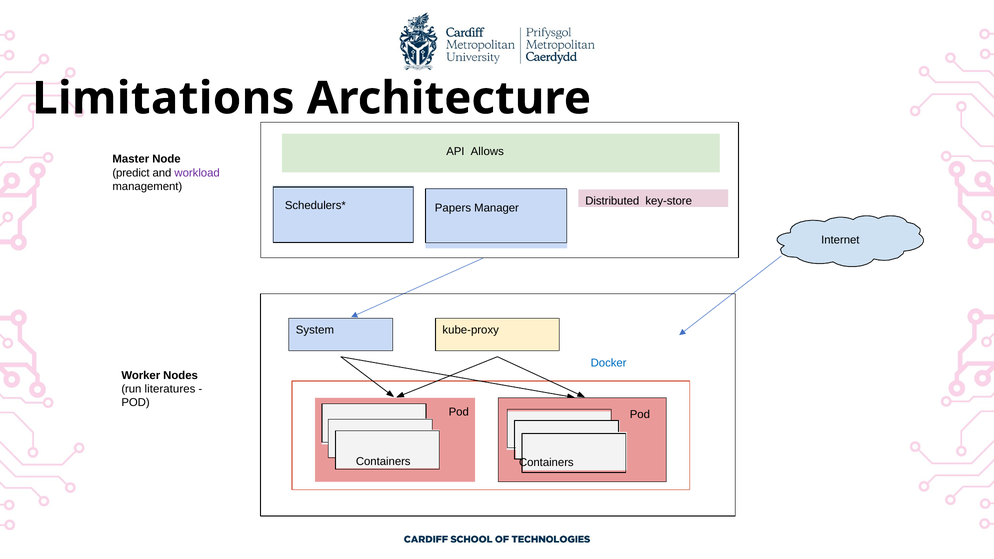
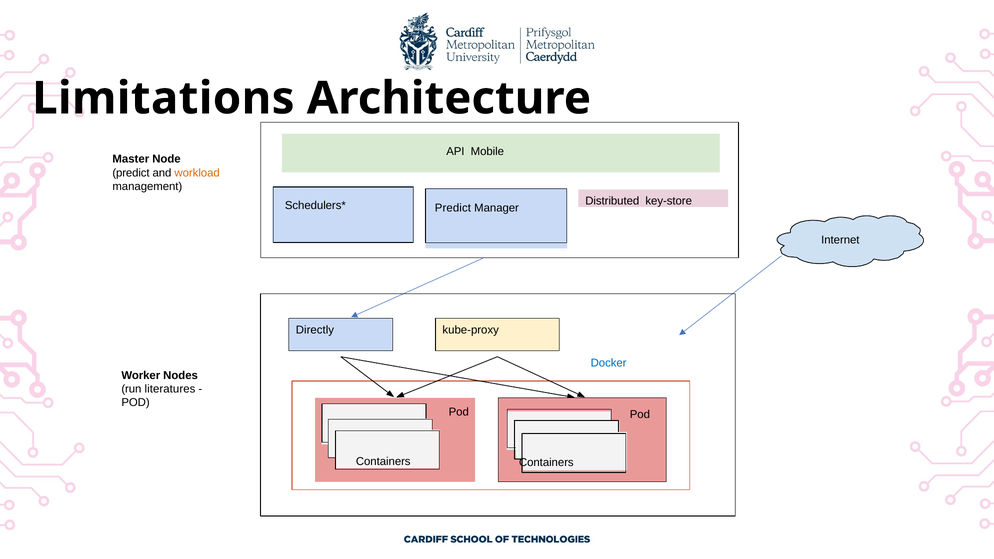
Allows: Allows -> Mobile (487, 152)
workload colour: purple -> orange (197, 173)
Papers: Papers -> Predict (453, 208)
System: System -> Directly (315, 330)
